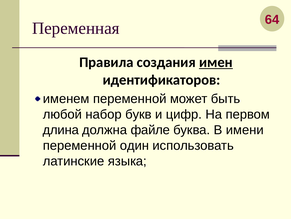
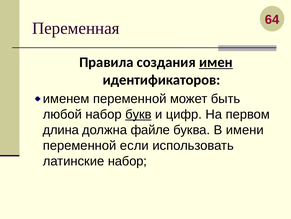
букв underline: none -> present (138, 114)
один: один -> если (134, 145)
латинские языка: языка -> набор (127, 161)
